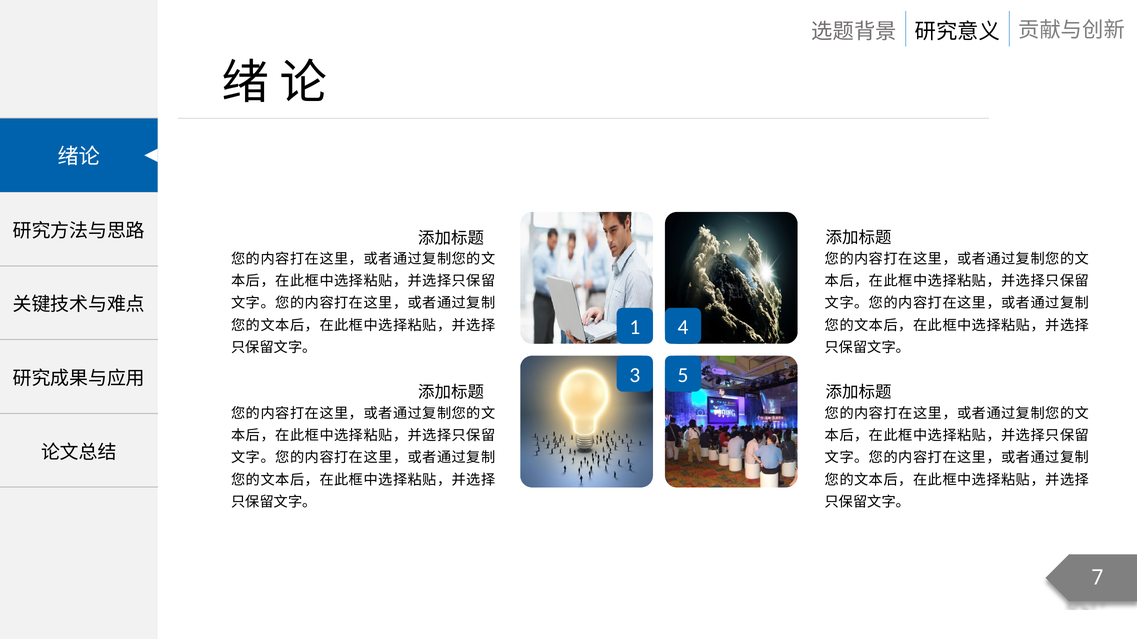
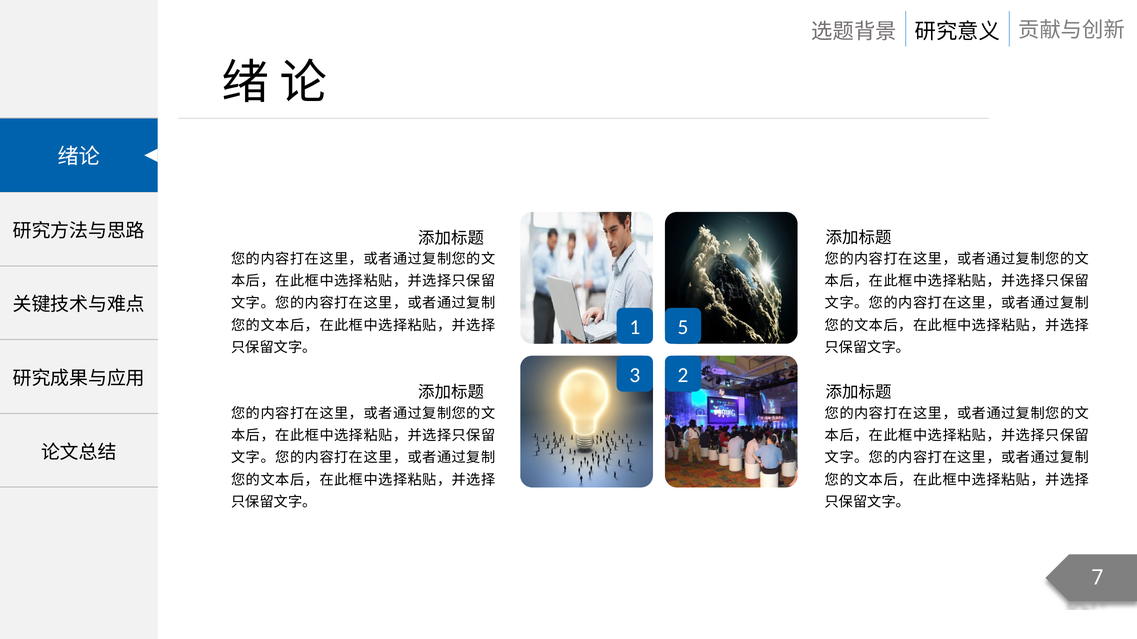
4: 4 -> 5 (683, 328)
5: 5 -> 2 (683, 375)
